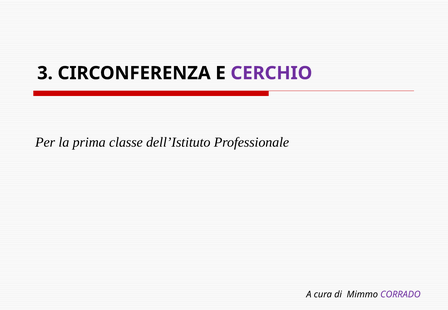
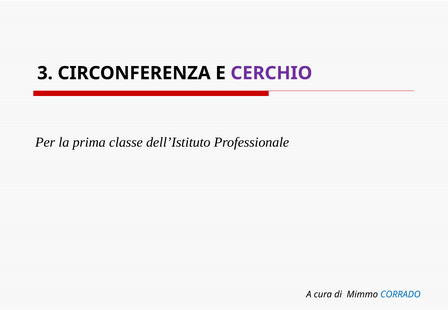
CORRADO colour: purple -> blue (400, 295)
